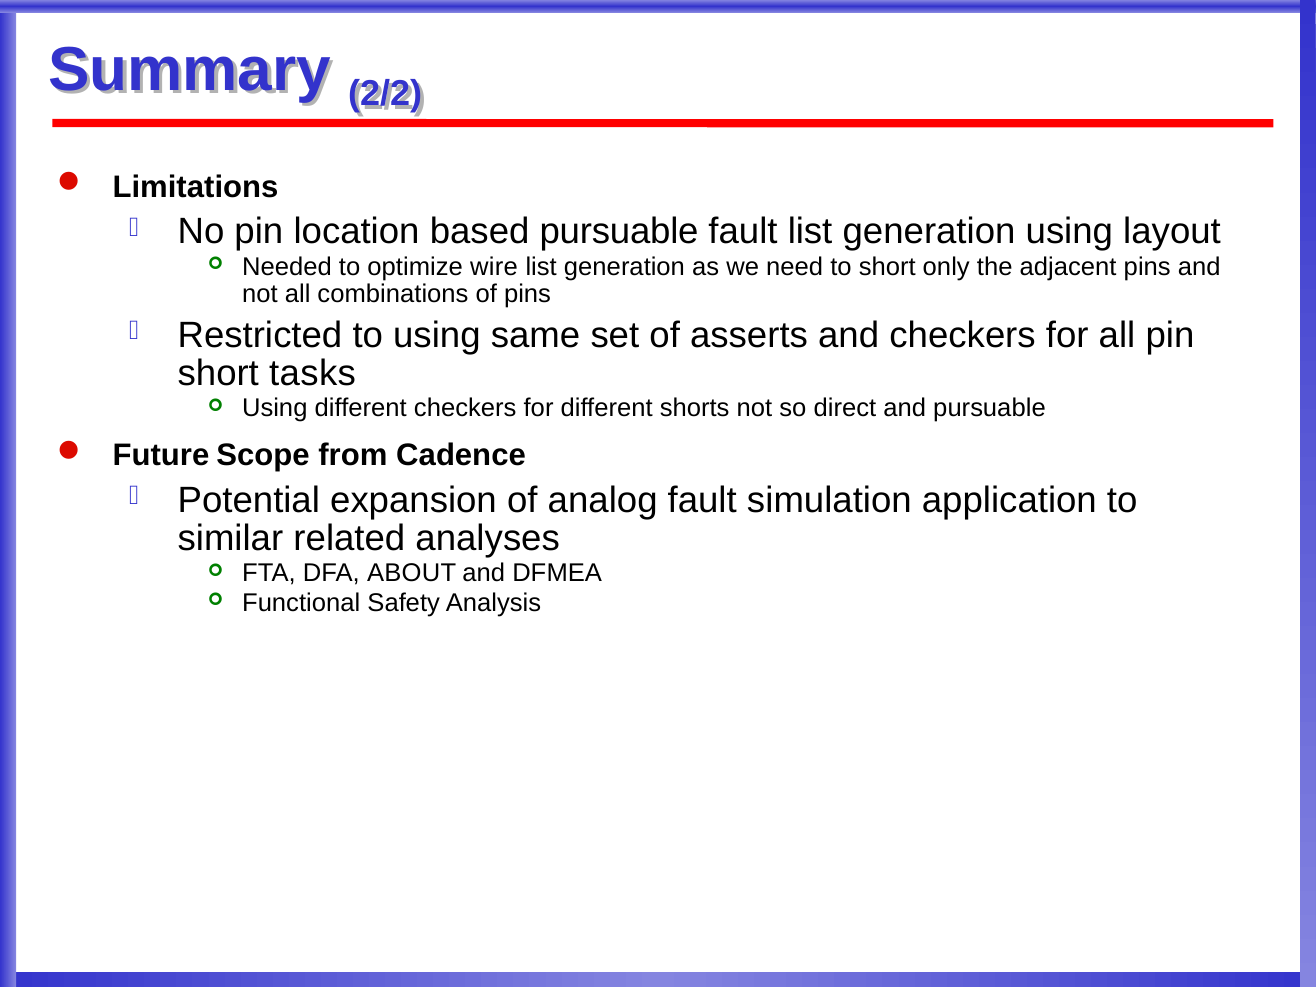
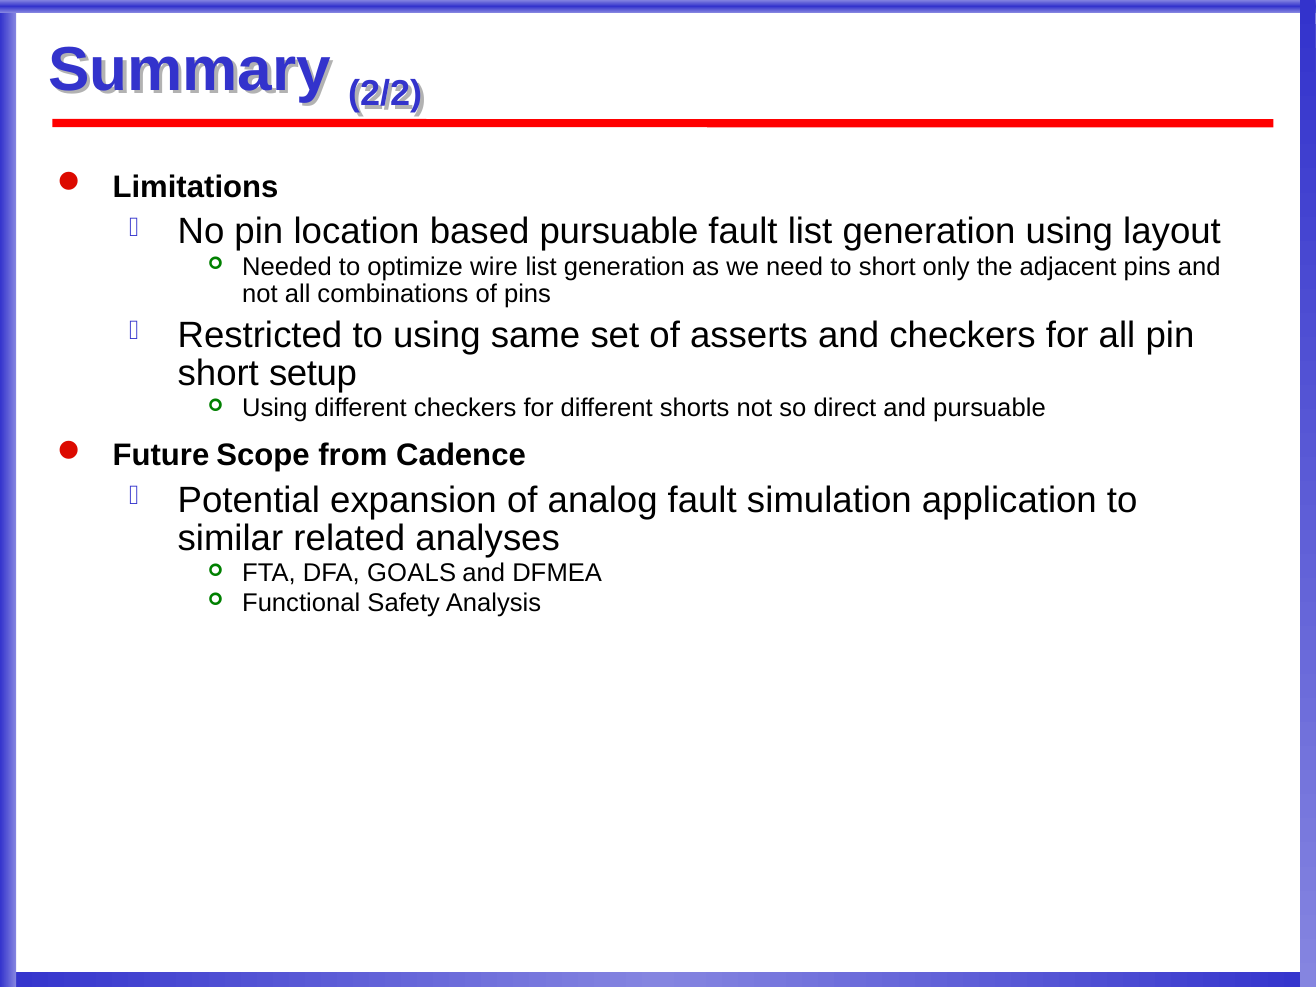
tasks: tasks -> setup (313, 373)
ABOUT: ABOUT -> GOALS (412, 574)
